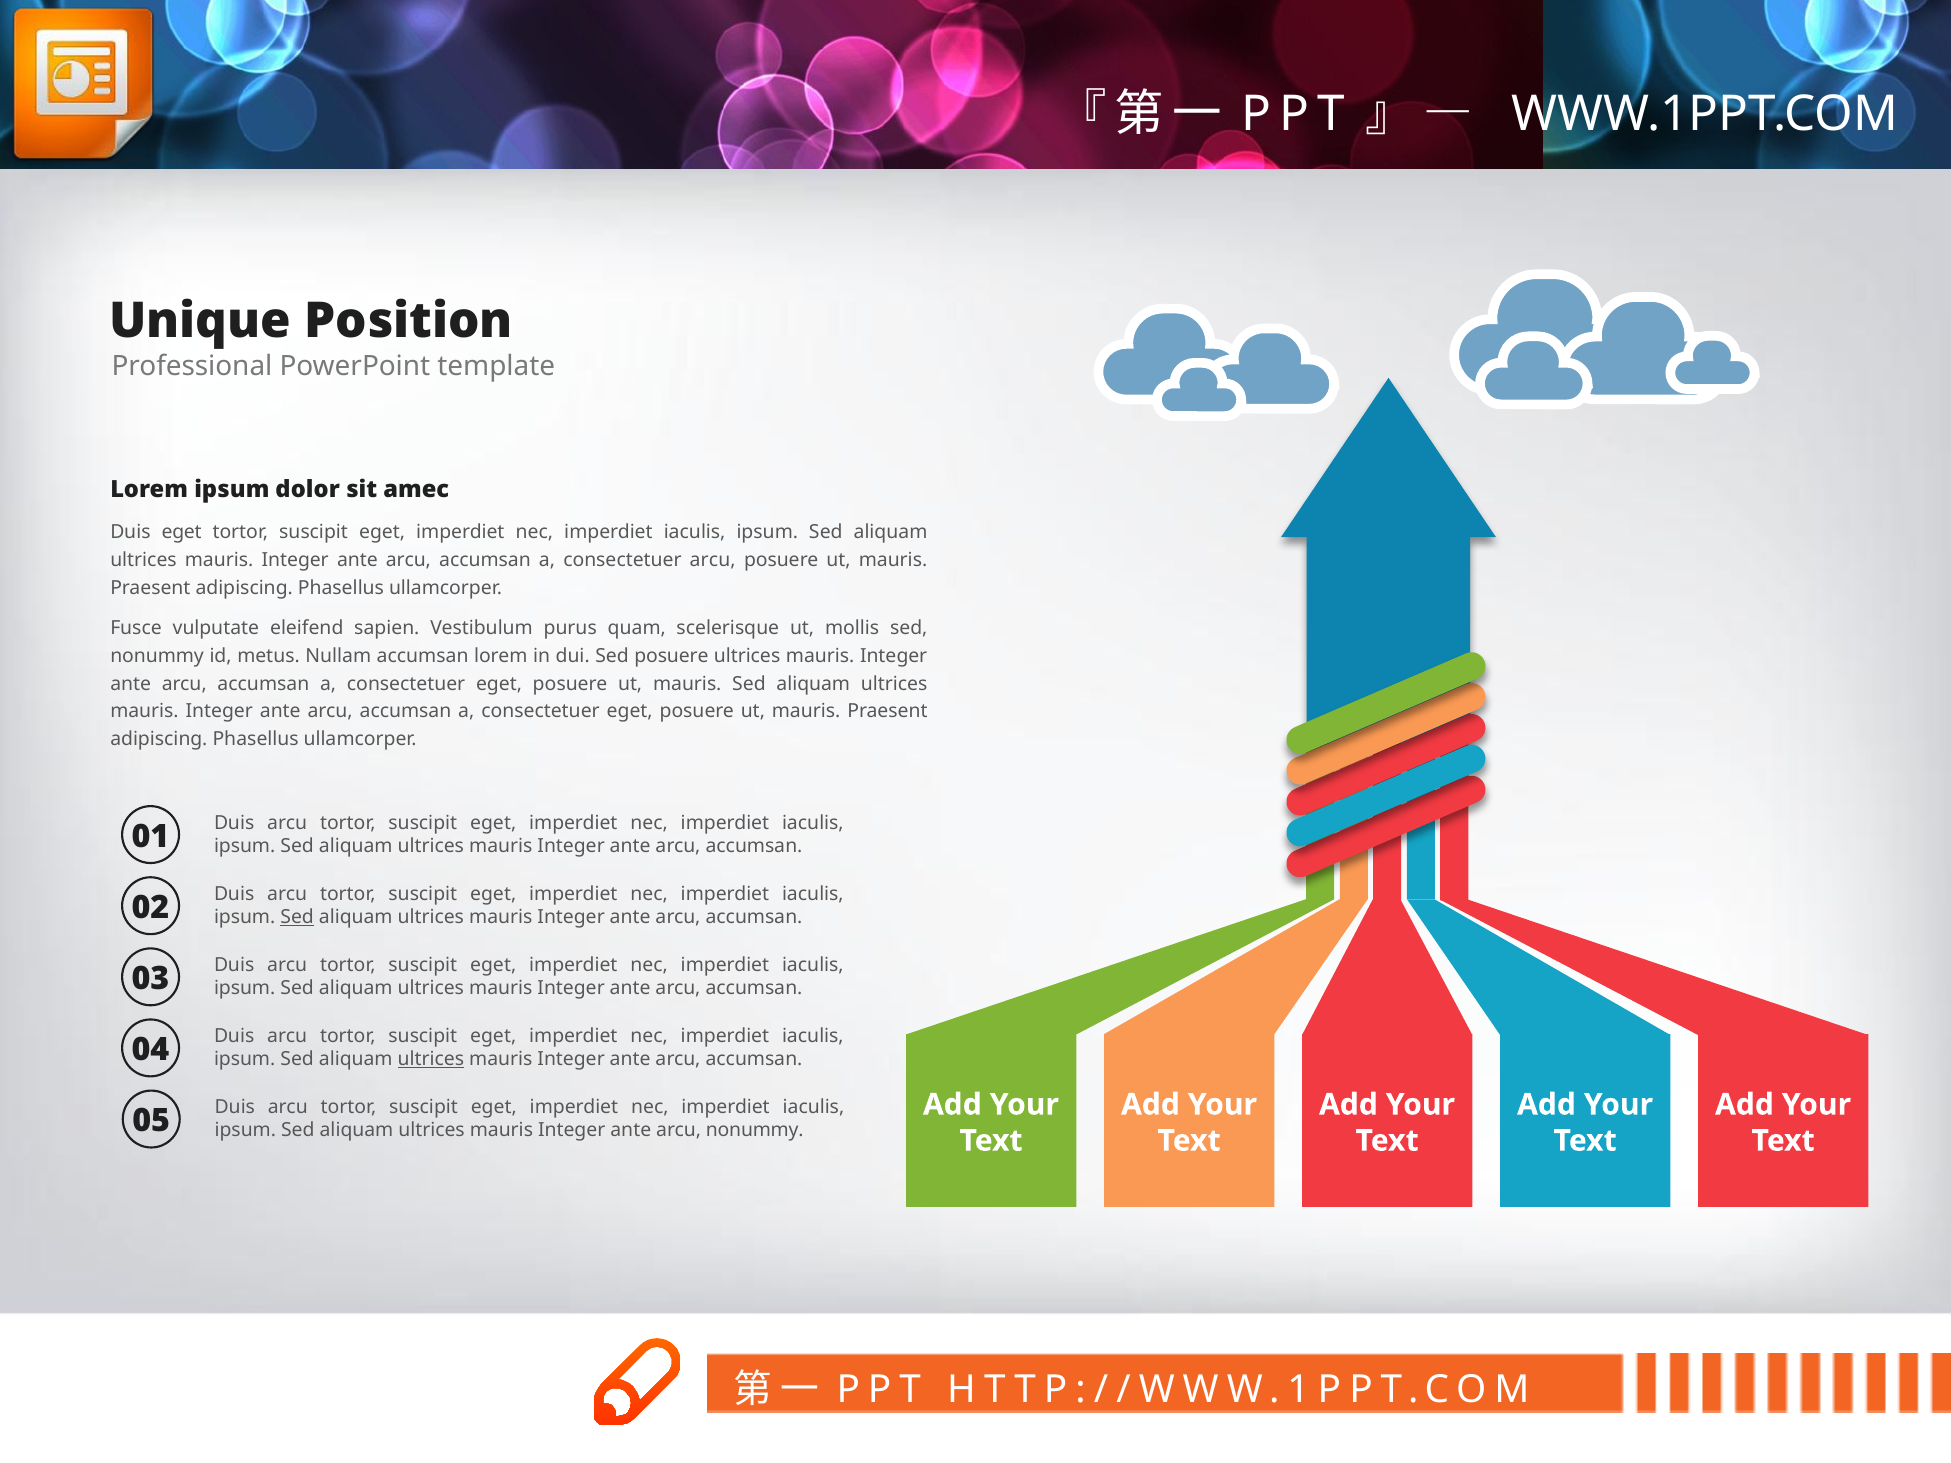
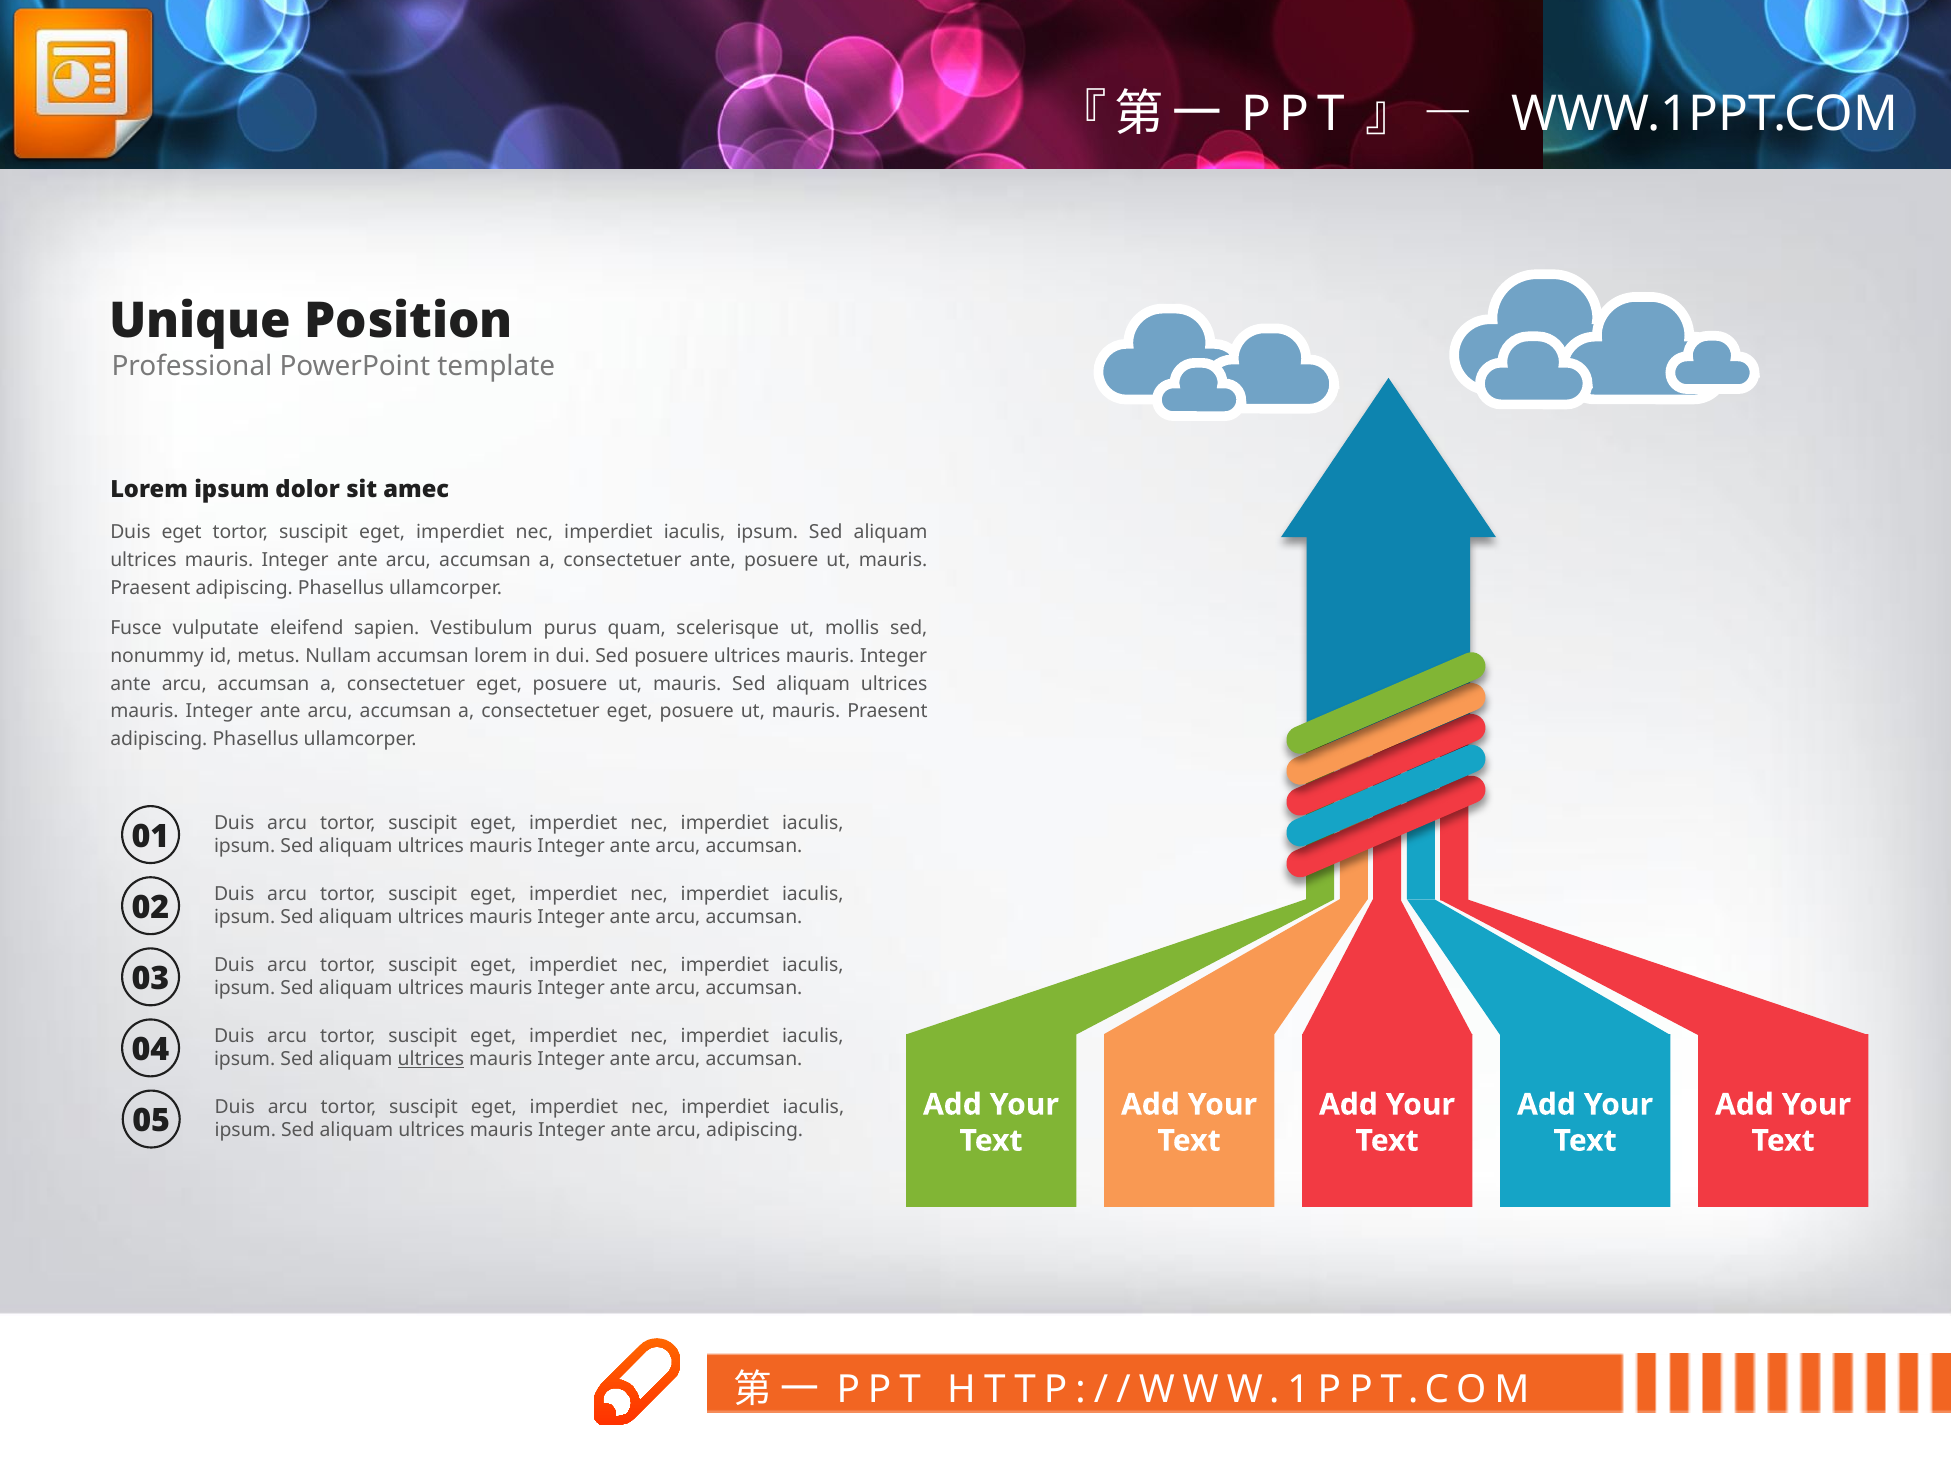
consectetuer arcu: arcu -> ante (713, 560)
Sed underline: present -> none (297, 917)
arcu nonummy: nonummy -> adipiscing (755, 1131)
